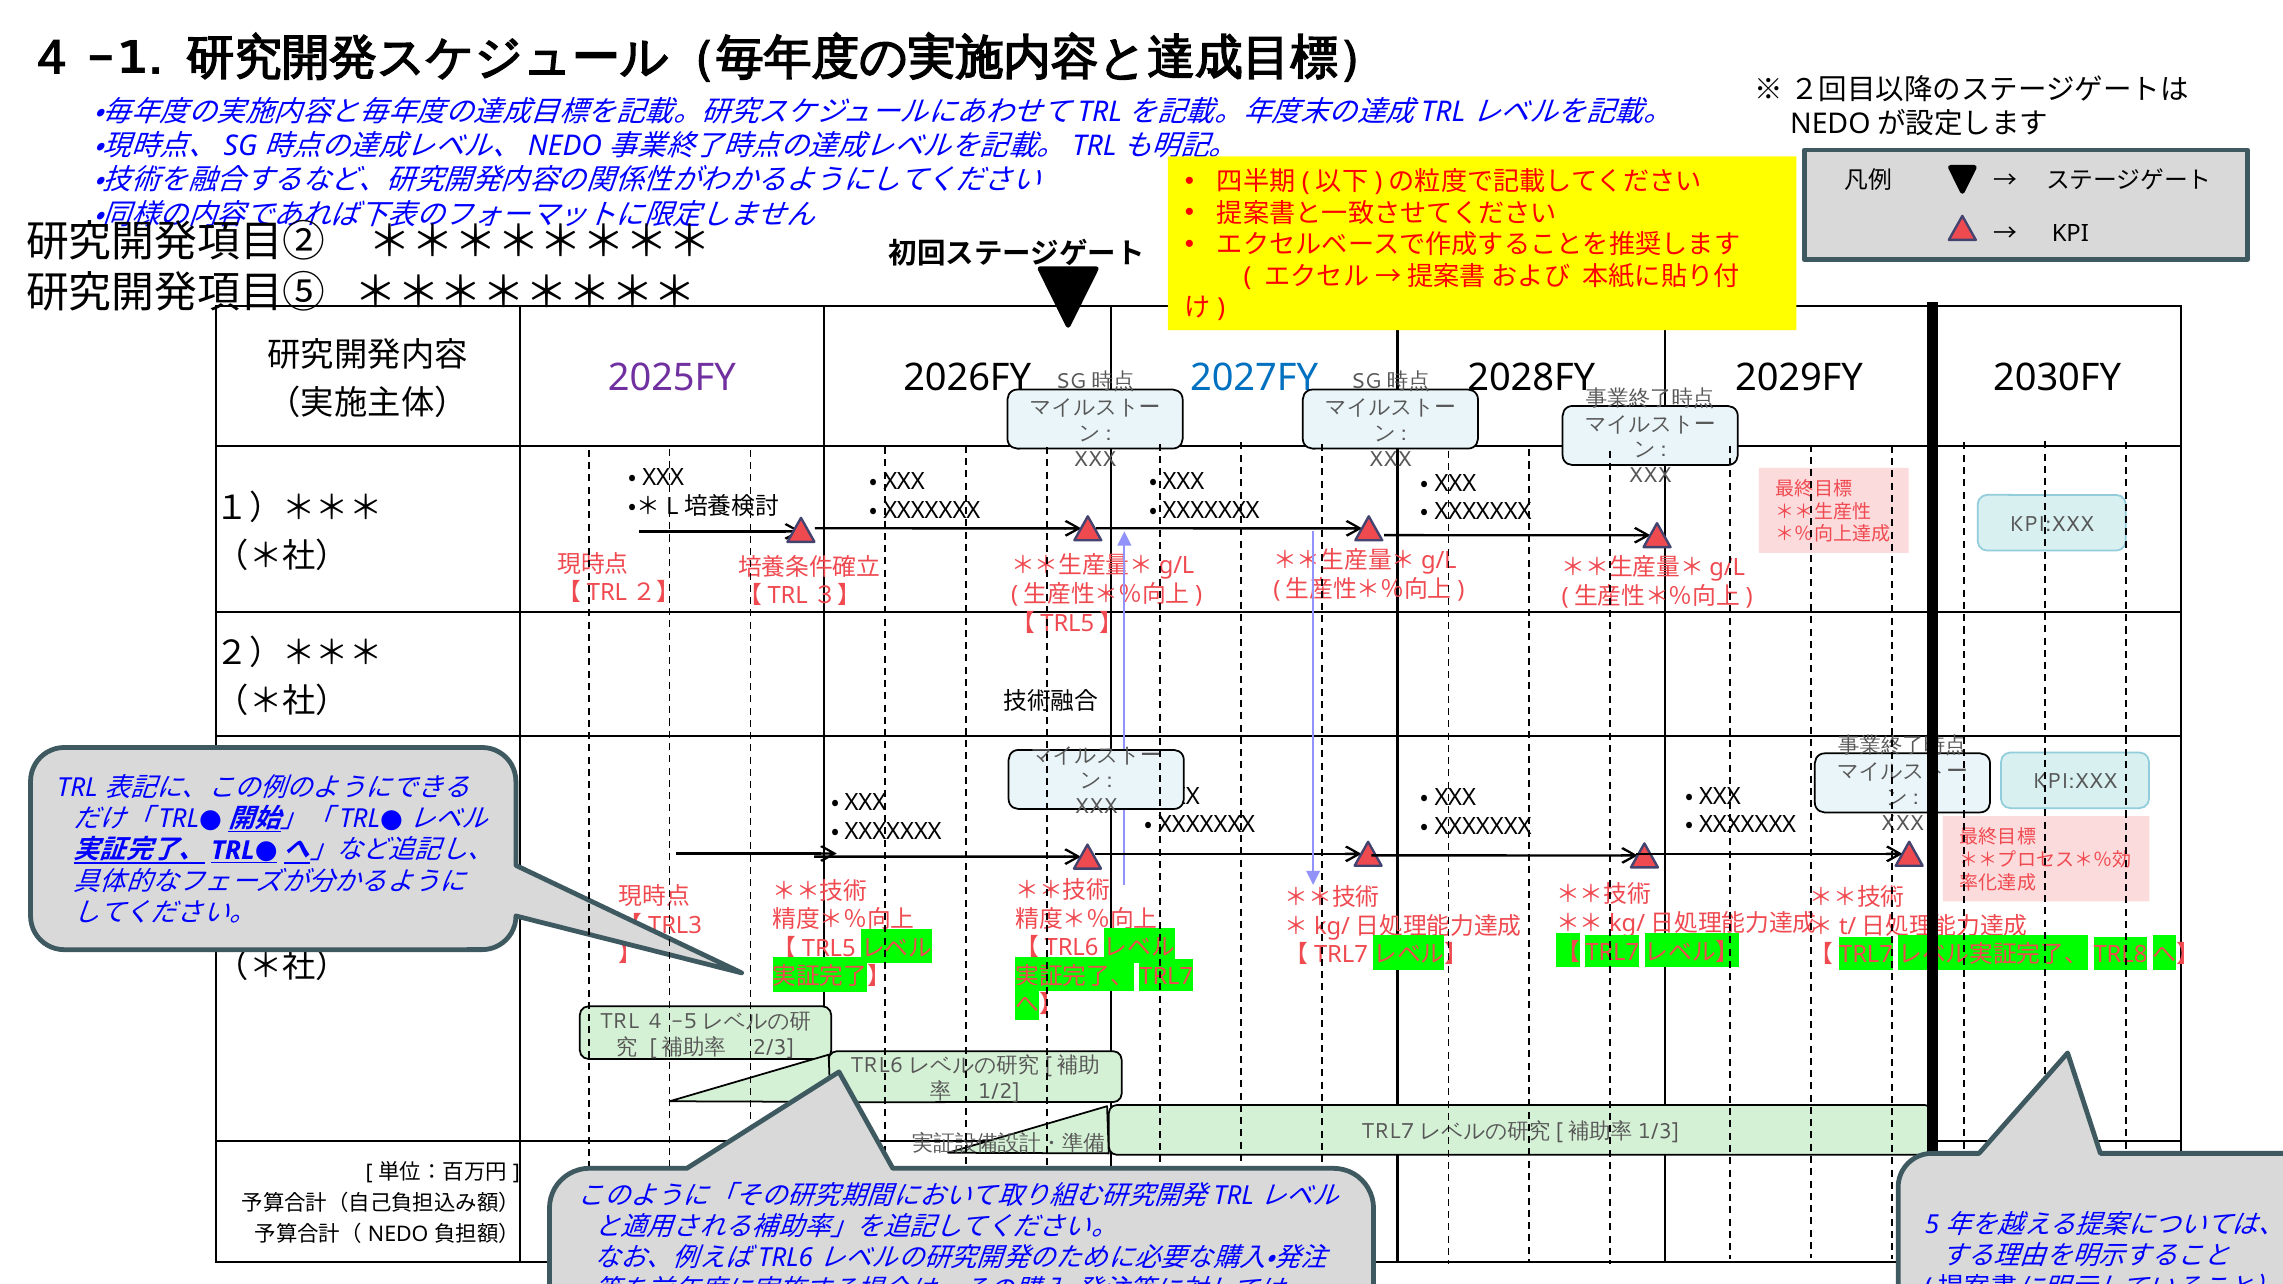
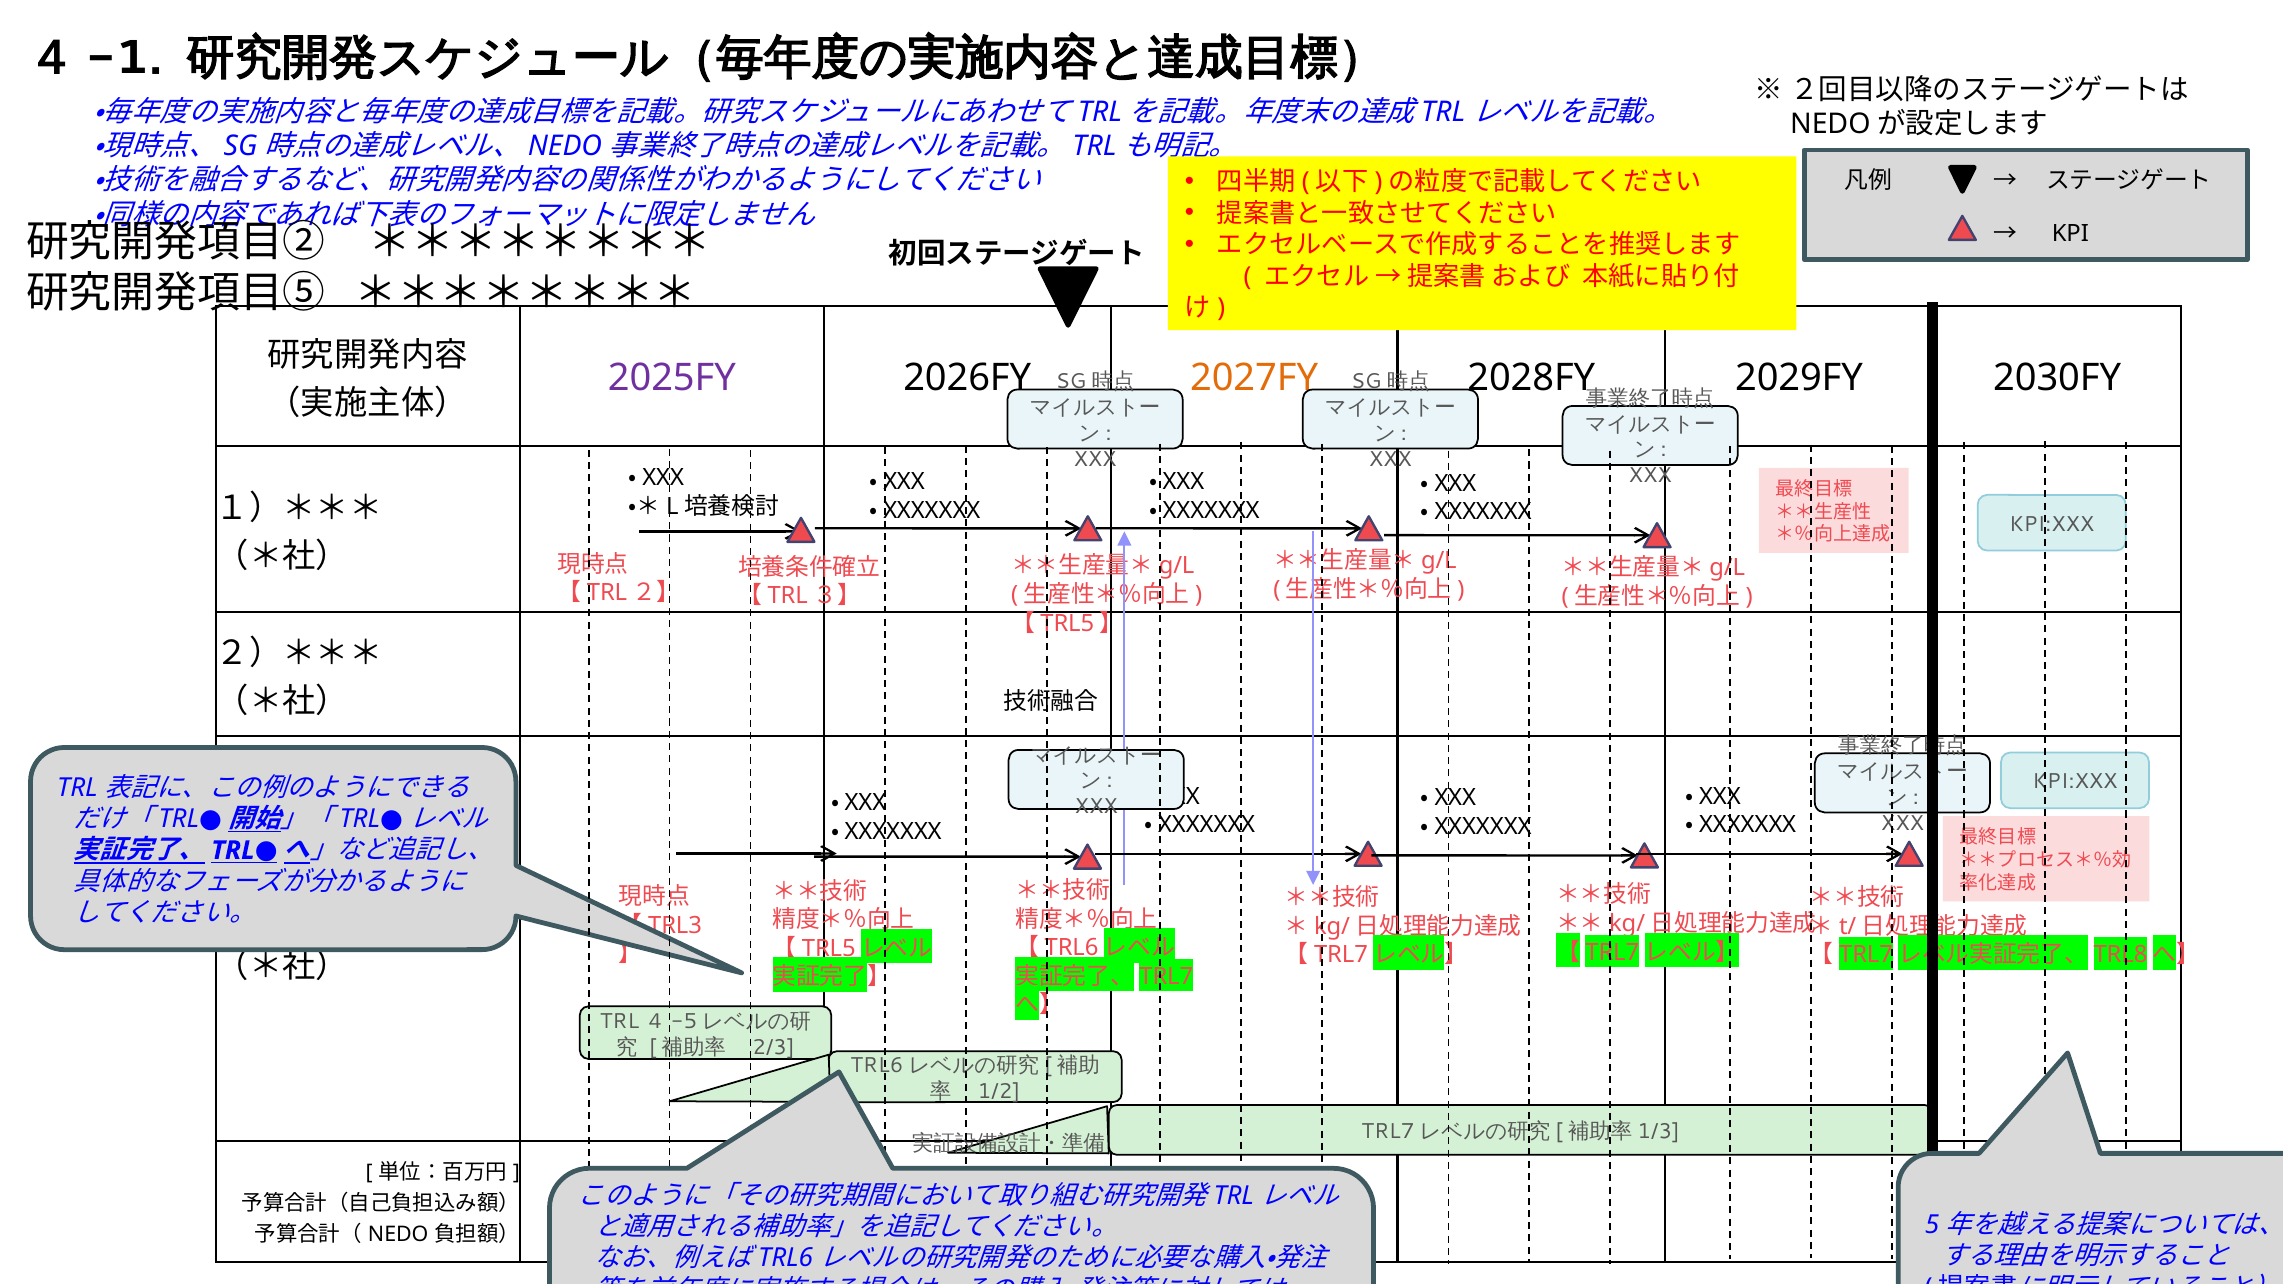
2027FY colour: blue -> orange (1254, 378)
